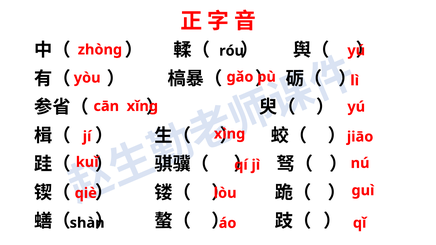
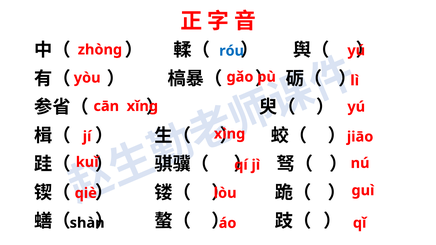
róu colour: black -> blue (232, 51)
